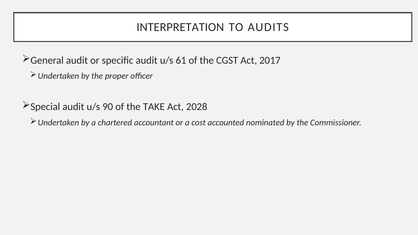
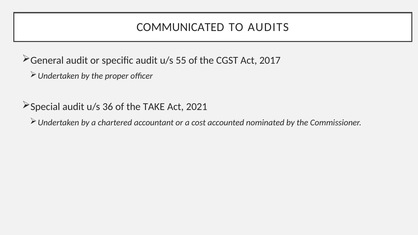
INTERPRETATION: INTERPRETATION -> COMMUNICATED (180, 27)
61: 61 -> 55 (181, 60)
90: 90 -> 36 (108, 107)
2028: 2028 -> 2021 (197, 107)
